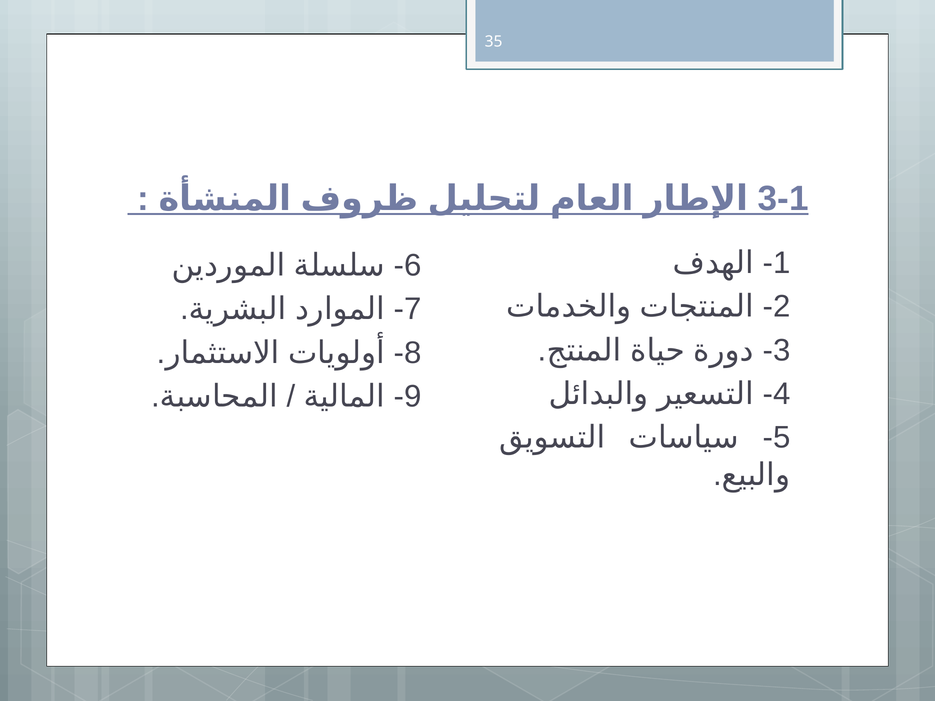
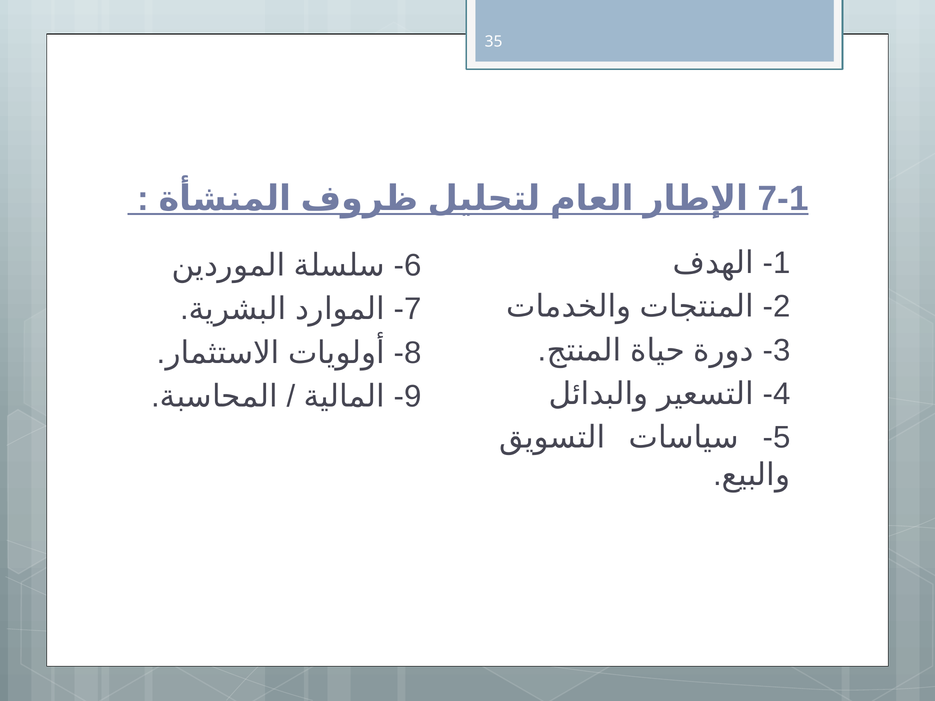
3-1: 3-1 -> 7-1 (783, 199)
